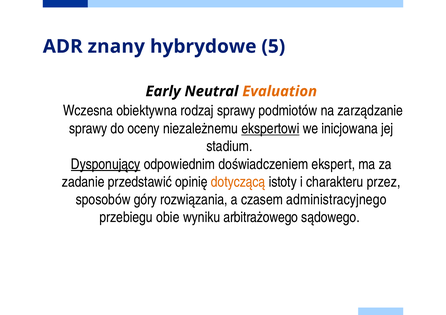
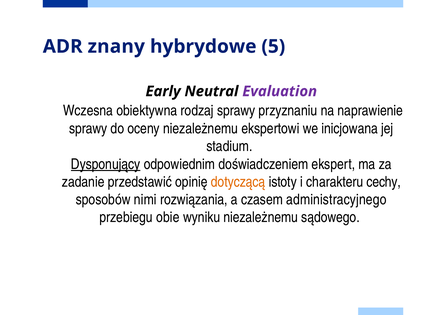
Evaluation colour: orange -> purple (280, 91)
podmiotów: podmiotów -> przyznaniu (288, 111)
zarządzanie: zarządzanie -> naprawienie (370, 111)
ekspertowi underline: present -> none (270, 129)
przez: przez -> cechy (384, 182)
góry: góry -> nimi (145, 200)
wyniku arbitrażowego: arbitrażowego -> niezależnemu (261, 218)
